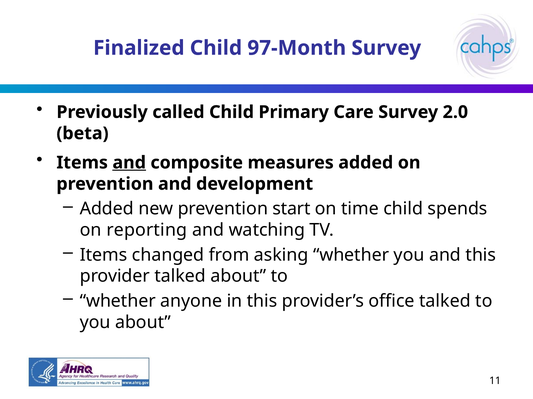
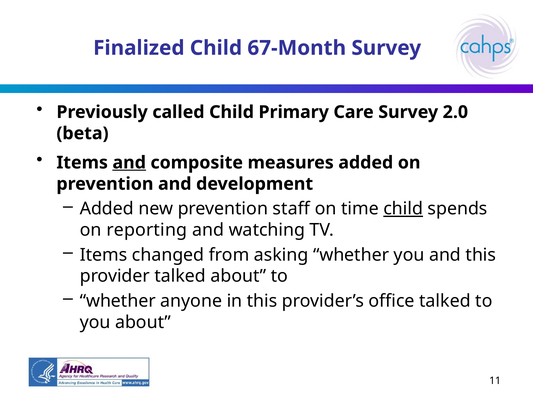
97-Month: 97-Month -> 67-Month (297, 48)
start: start -> staff (291, 209)
child underline: none -> present (403, 209)
